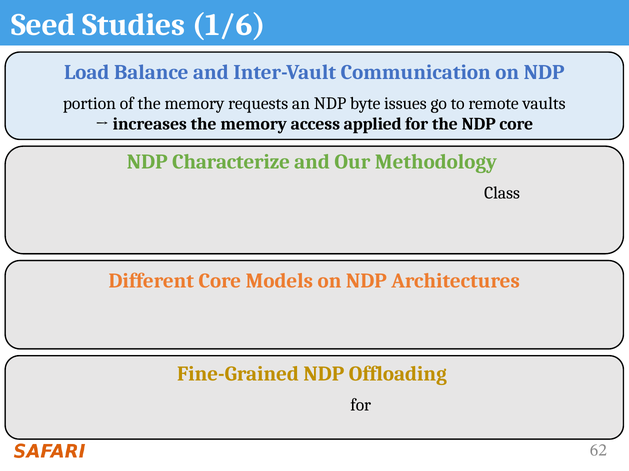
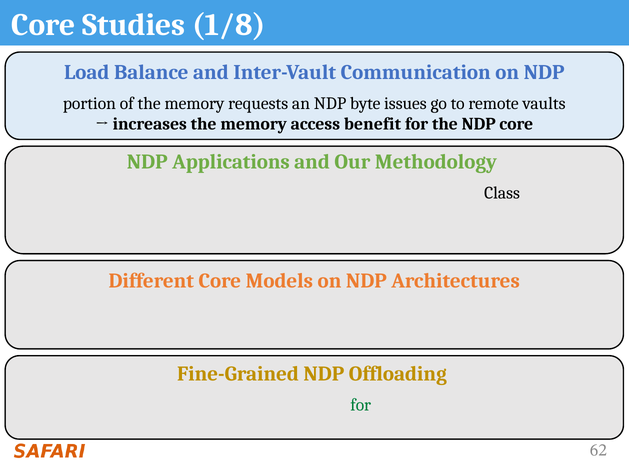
Seed: Seed -> Core (43, 25)
1/6: 1/6 -> 1/8 (229, 25)
applied: applied -> benefit (372, 124)
NDP Characterize: Characterize -> Applications (231, 162)
for colour: black -> green (361, 406)
